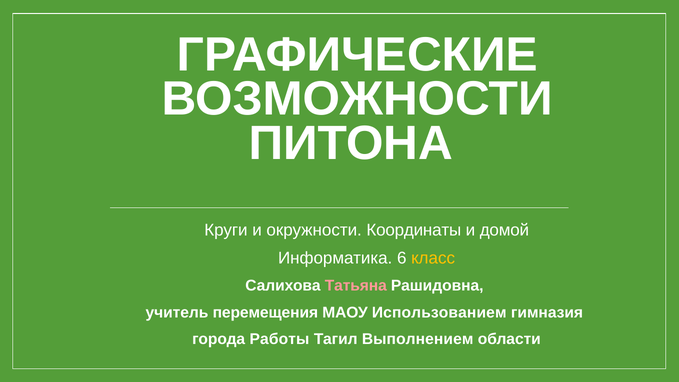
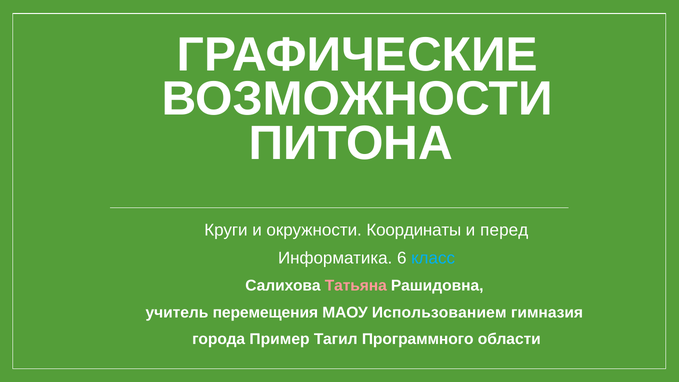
домой: домой -> перед (504, 230)
класс colour: yellow -> light blue (433, 258)
Работы: Работы -> Пример (280, 339)
Выполнением: Выполнением -> Программного (418, 339)
